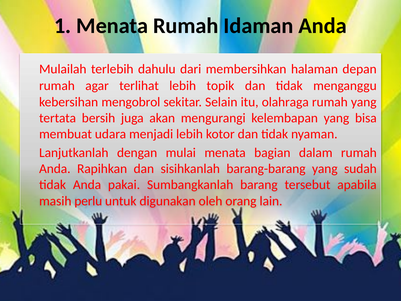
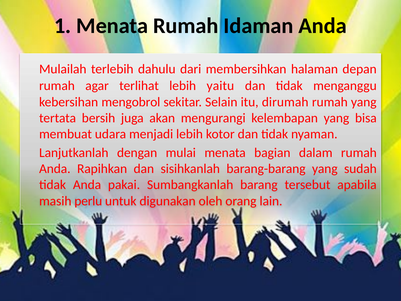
topik: topik -> yaitu (220, 86)
olahraga: olahraga -> dirumah (285, 102)
